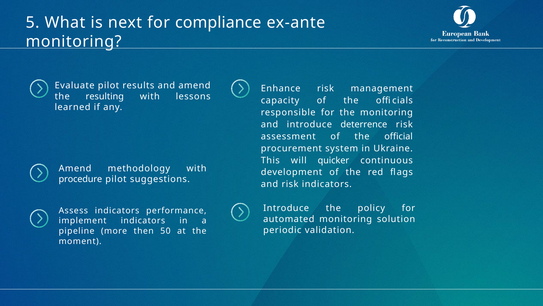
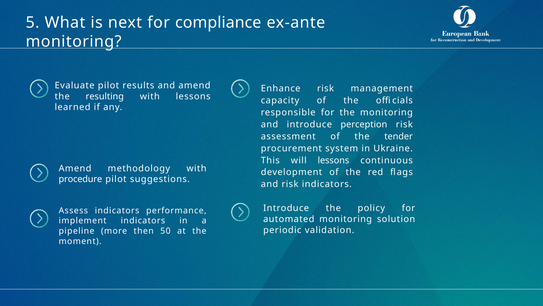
deterrence: deterrence -> perception (364, 124)
official: official -> tender (399, 136)
will quicker: quicker -> lessons (333, 160)
